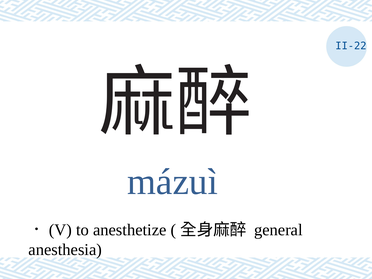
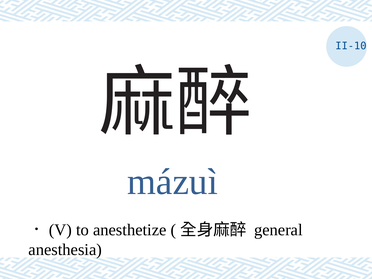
II-22: II-22 -> II-10 (351, 46)
